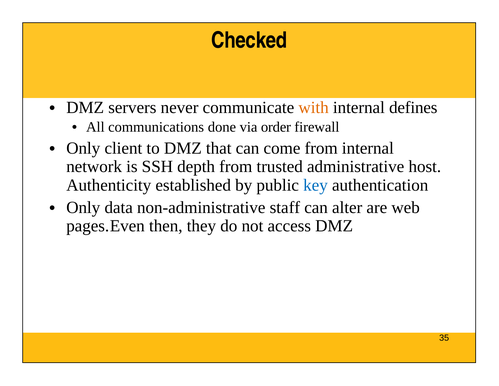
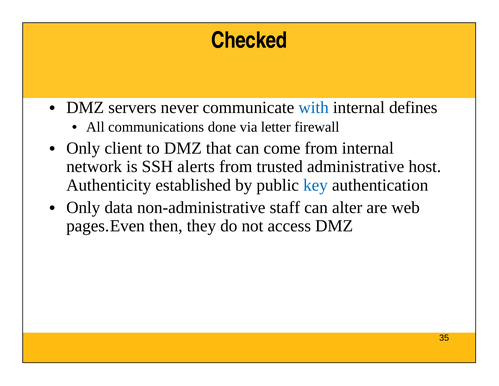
with colour: orange -> blue (314, 108)
order: order -> letter (276, 127)
depth: depth -> alerts (196, 167)
